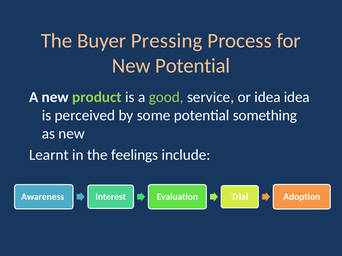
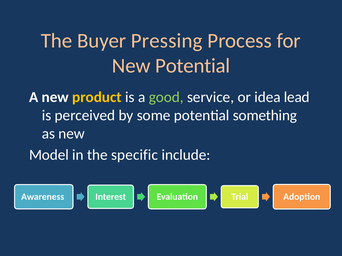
product colour: light green -> yellow (97, 97)
idea idea: idea -> lead (297, 97)
Learnt: Learnt -> Model (49, 155)
feelings: feelings -> specific (135, 155)
